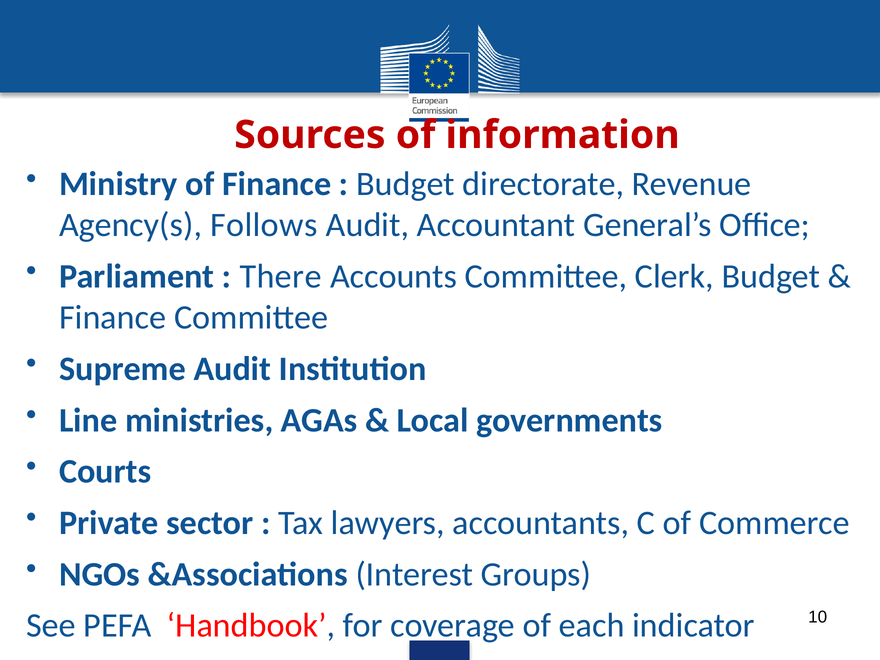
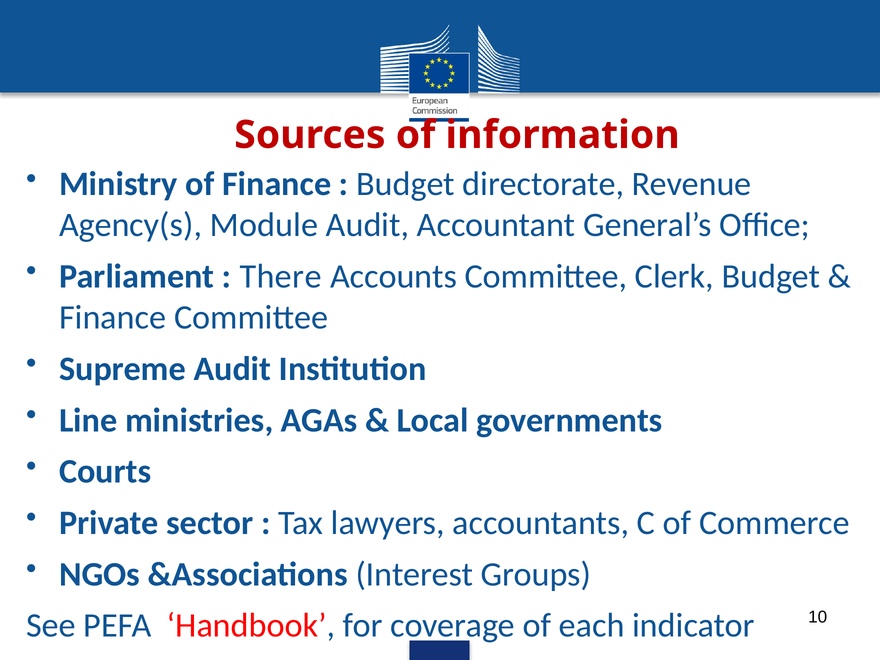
Follows: Follows -> Module (264, 225)
